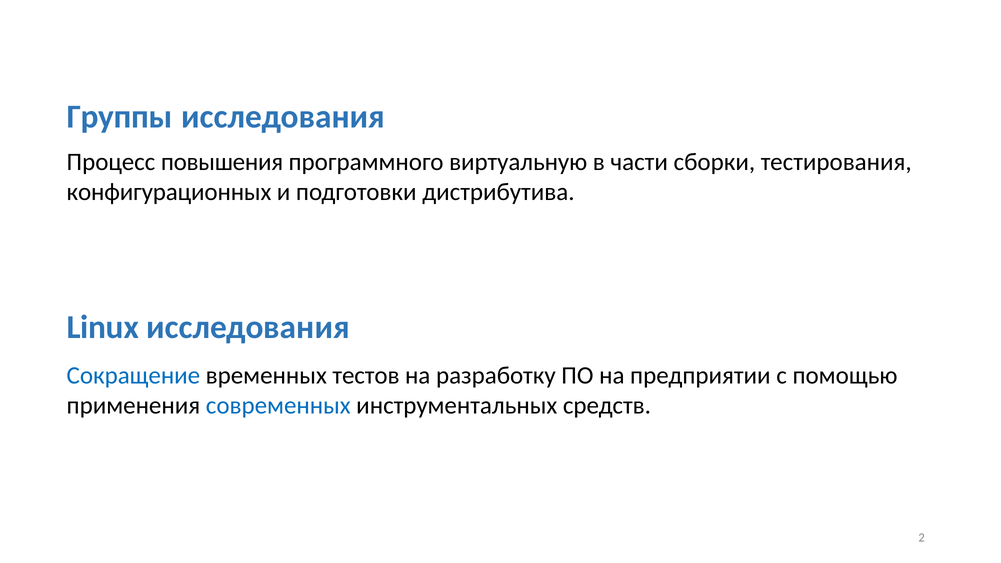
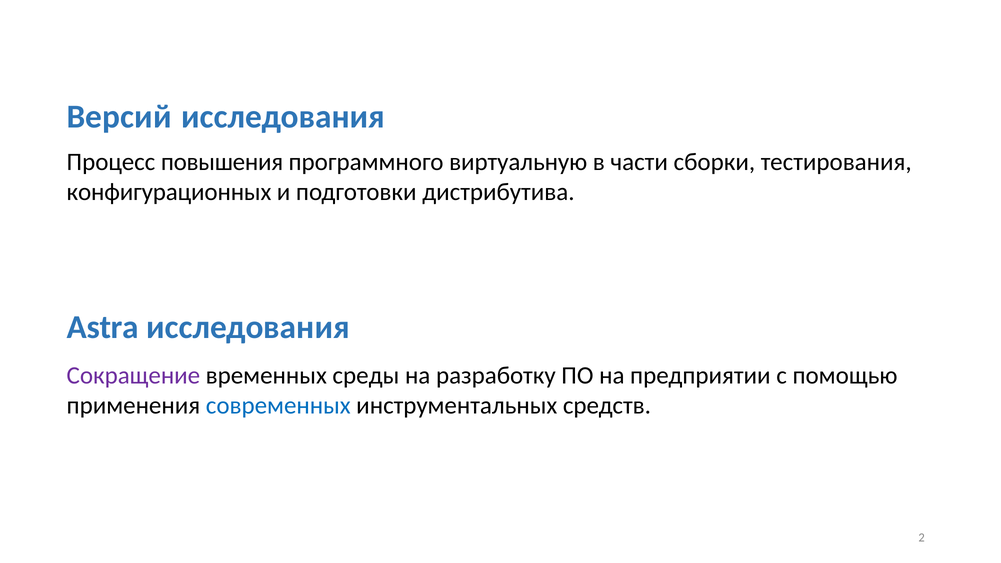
Группы: Группы -> Версий (119, 117)
Linux: Linux -> Astra (103, 327)
Сокращение colour: blue -> purple (133, 376)
тестов: тестов -> среды (366, 376)
